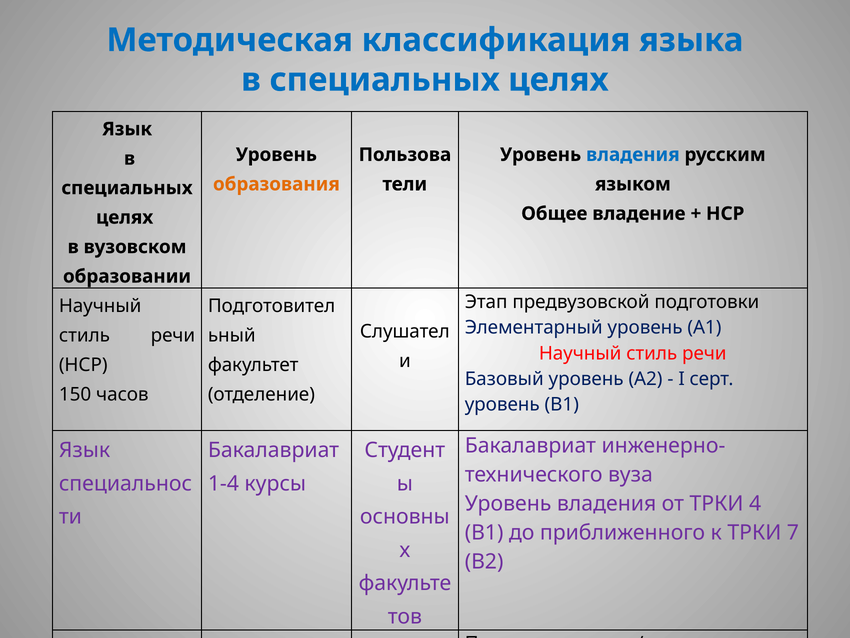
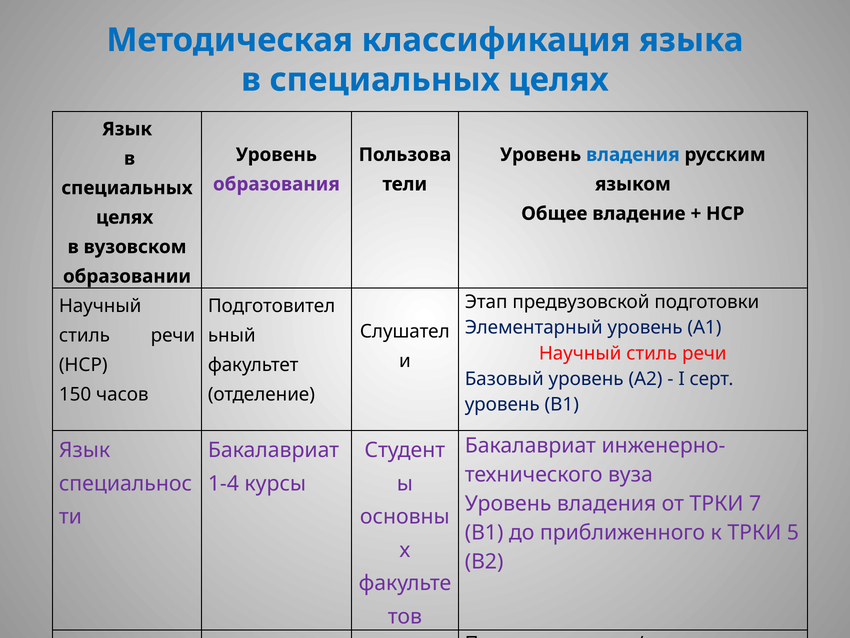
образования colour: orange -> purple (276, 184)
4: 4 -> 7 (755, 503)
7: 7 -> 5 (793, 532)
